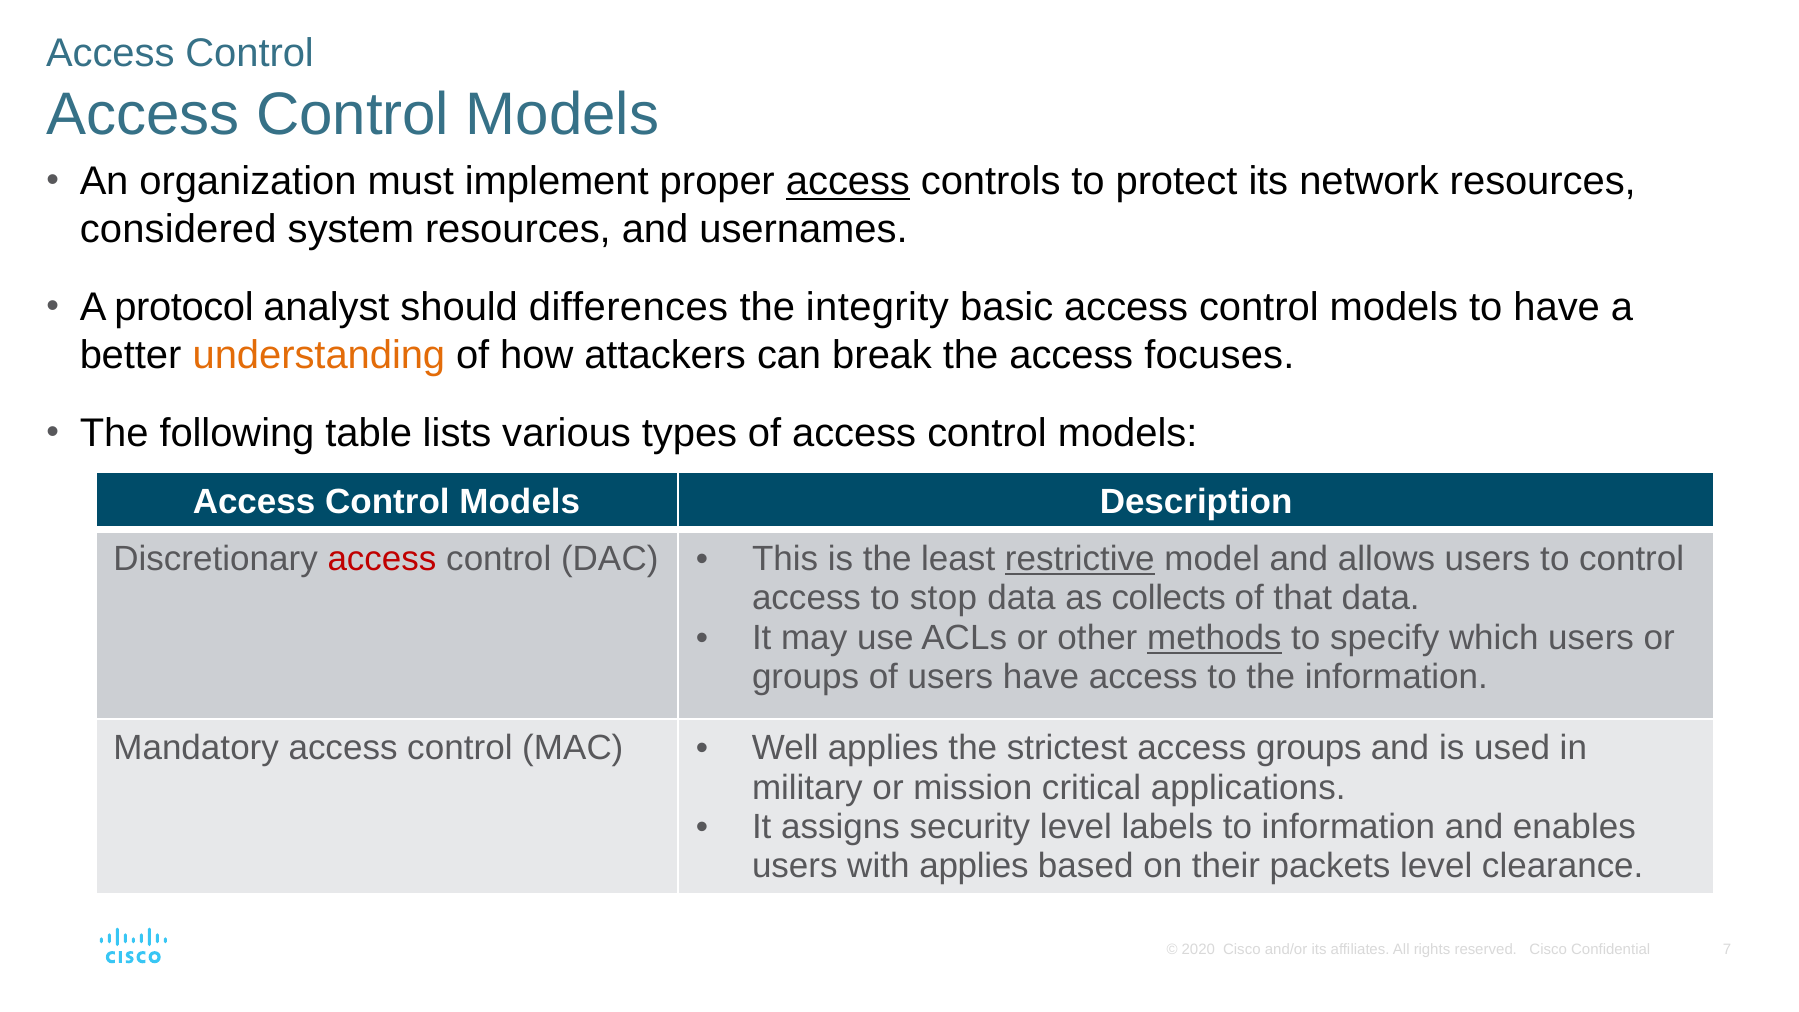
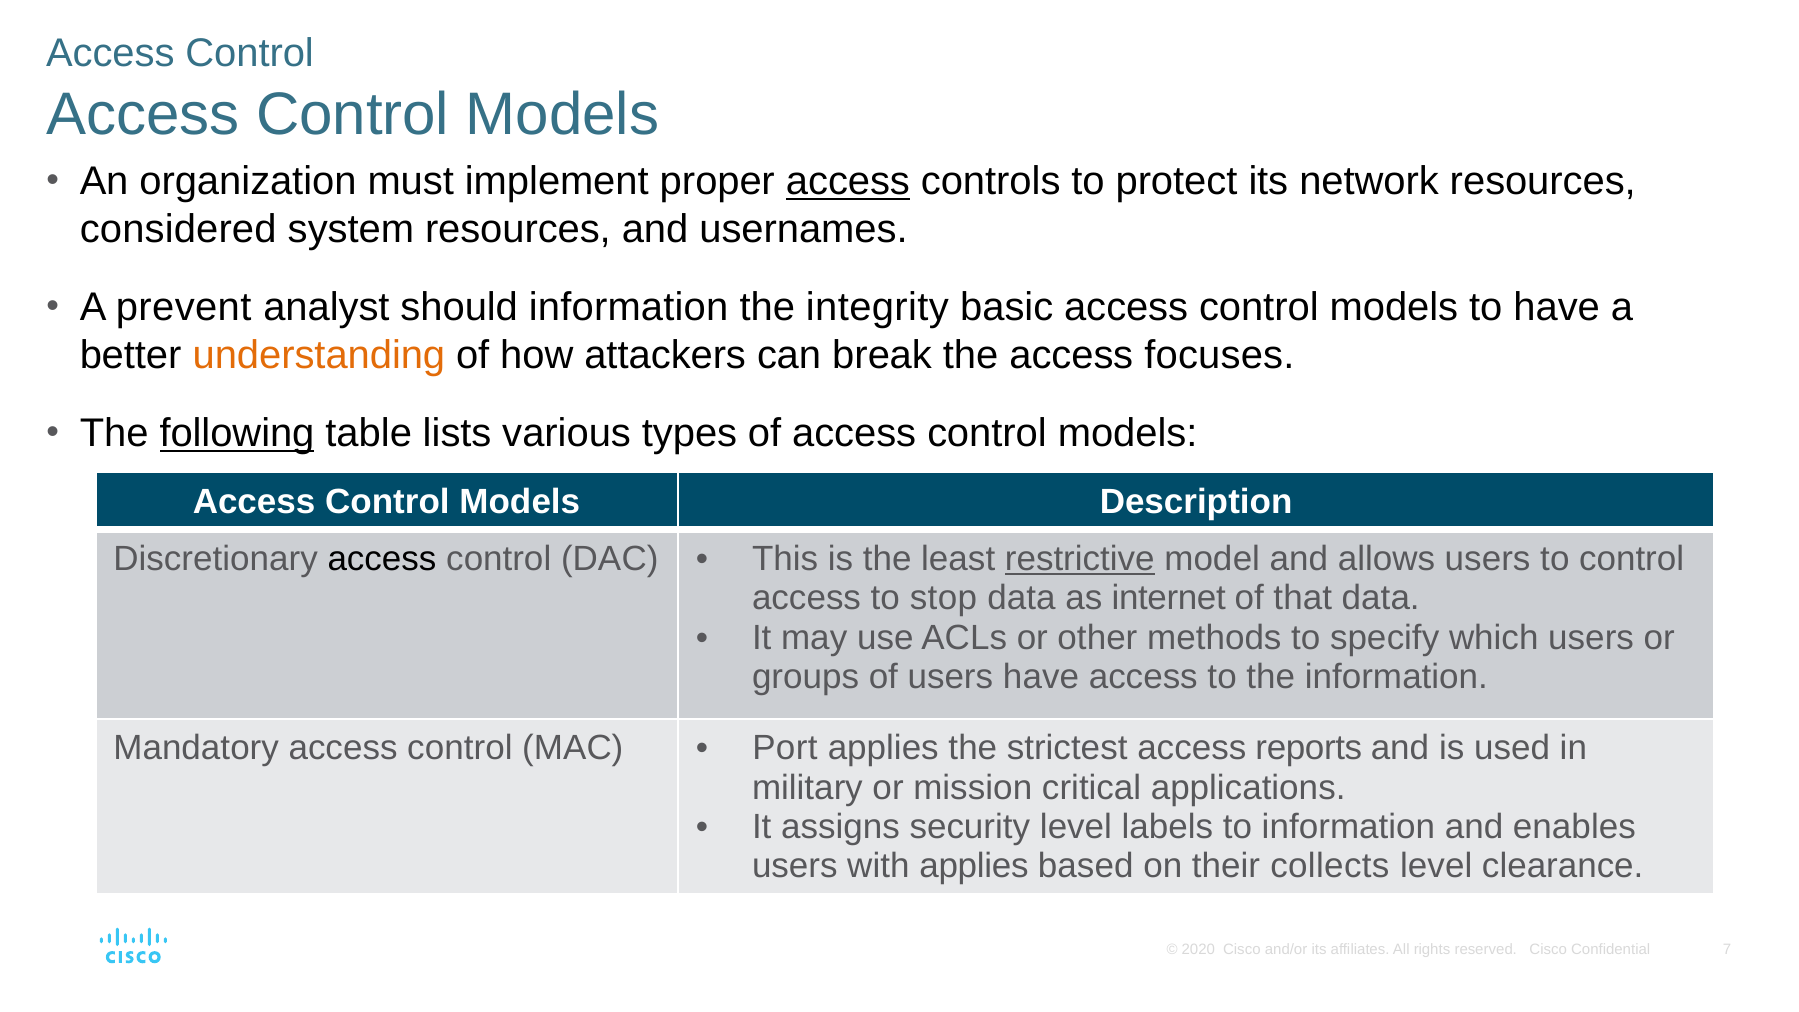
protocol: protocol -> prevent (184, 308)
should differences: differences -> information (629, 308)
following underline: none -> present (237, 434)
access colour: red -> black (382, 559)
collects: collects -> internet (1169, 598)
methods underline: present -> none (1214, 638)
Well: Well -> Port (785, 748)
access groups: groups -> reports (1309, 748)
packets: packets -> collects (1330, 866)
